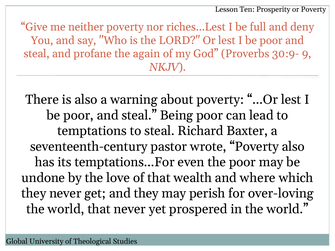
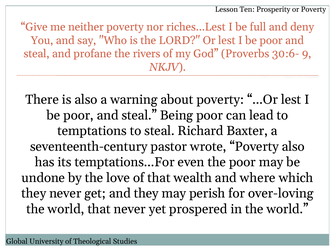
again: again -> rivers (147, 54)
30:9-: 30:9- -> 30:6- (286, 54)
